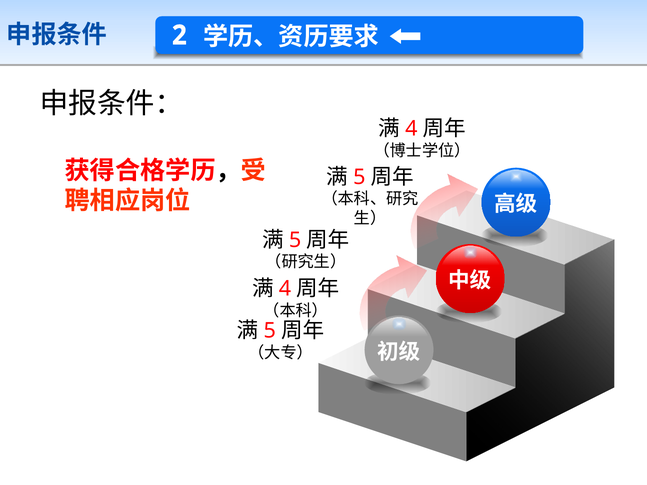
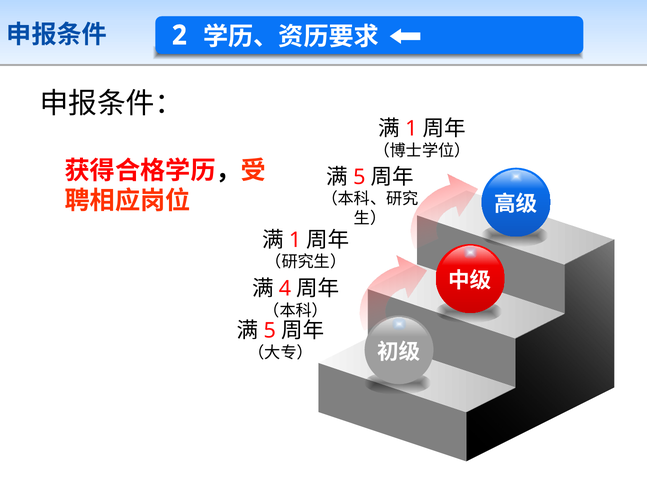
4: 4 -> 1 (411, 129)
5: 5 -> 1 (295, 240)
